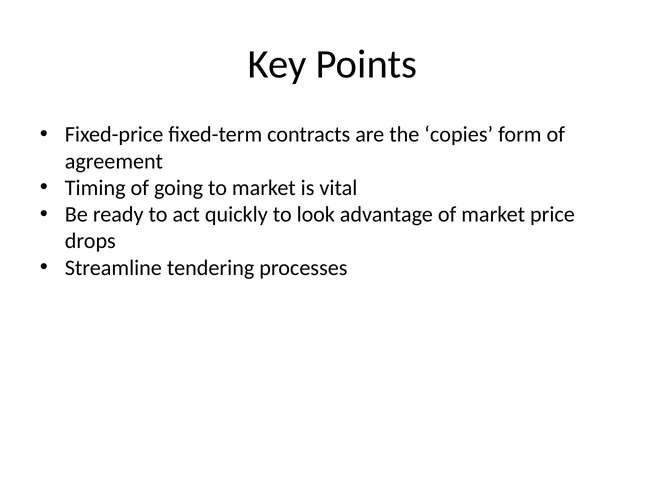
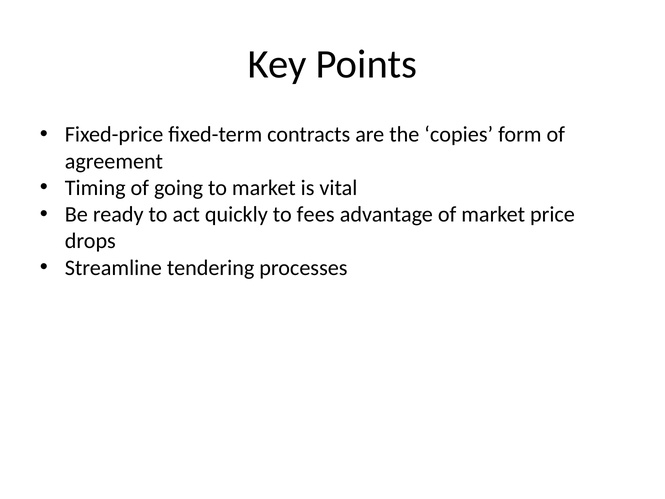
look: look -> fees (316, 214)
